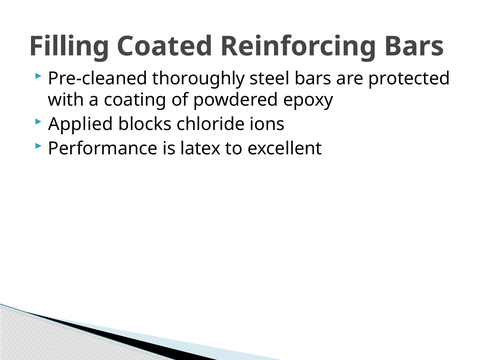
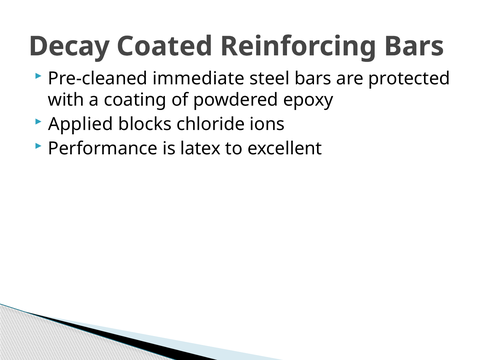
Filling: Filling -> Decay (69, 46)
thoroughly: thoroughly -> immediate (199, 78)
